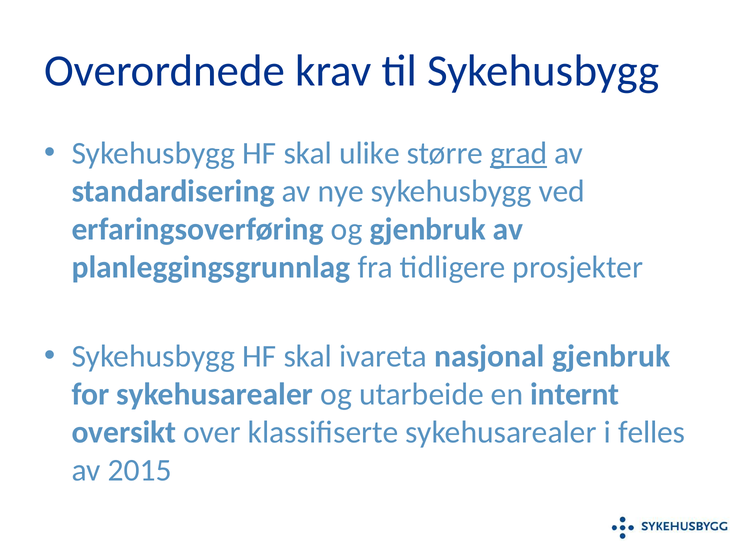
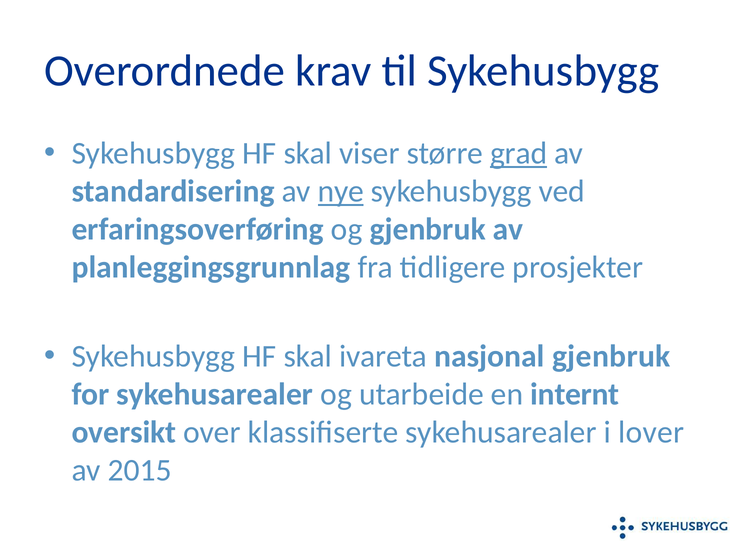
ulike: ulike -> viser (369, 154)
nye underline: none -> present (341, 192)
felles: felles -> lover (651, 433)
